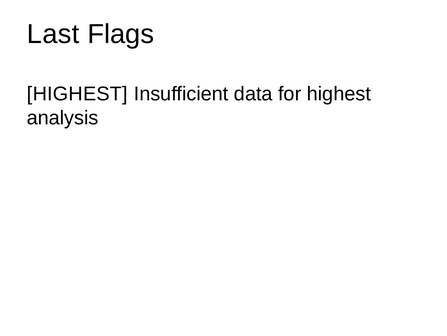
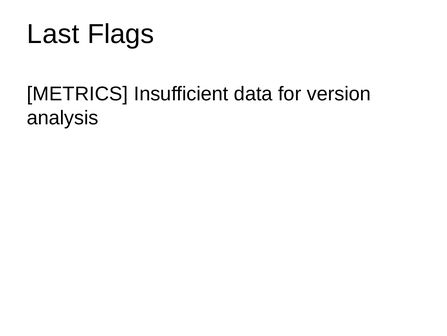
HIGHEST: HIGHEST -> METRICS (77, 94)
for highest: highest -> version (339, 94)
